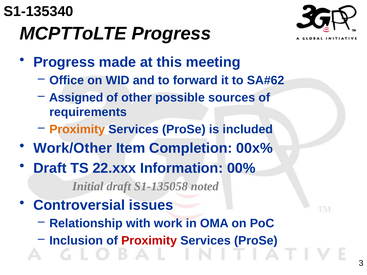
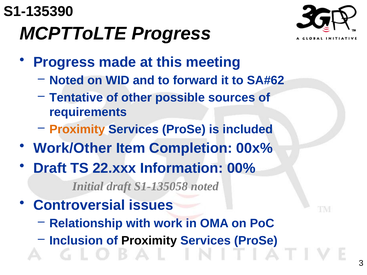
S1-135340: S1-135340 -> S1-135390 (39, 11)
Office: Office -> Noted (67, 80)
Assigned: Assigned -> Tentative (76, 98)
Proximity colour: red -> black (149, 241)
